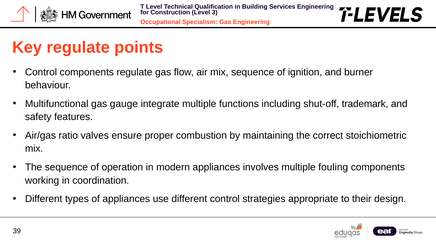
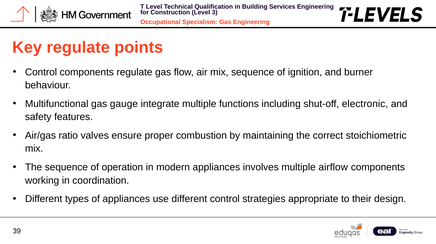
trademark: trademark -> electronic (365, 104)
fouling: fouling -> airflow (333, 167)
